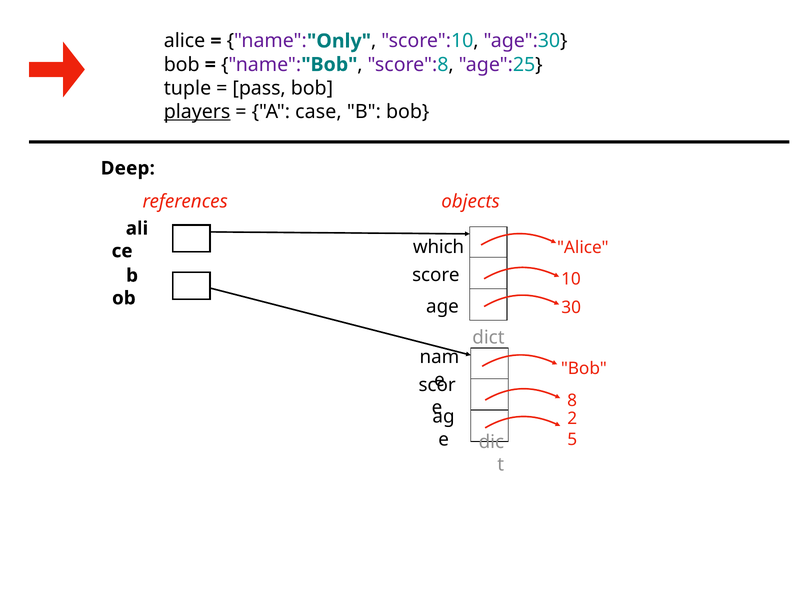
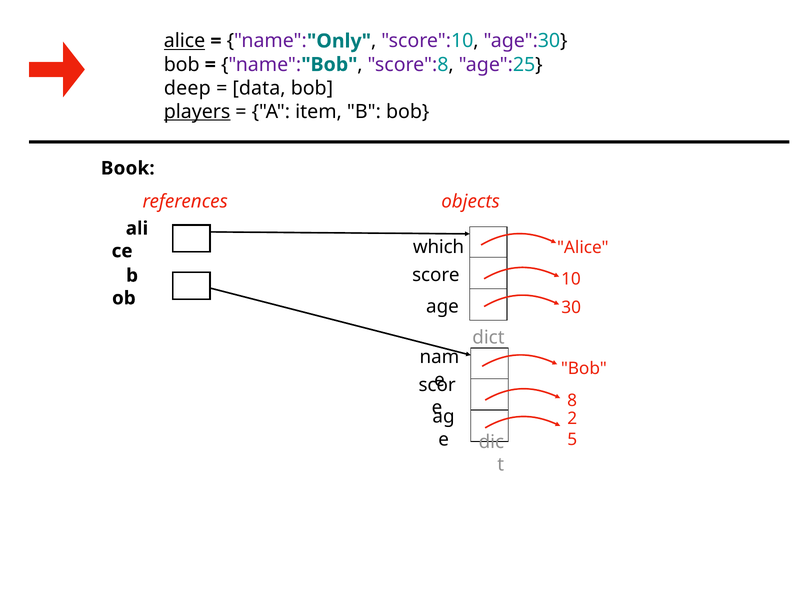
alice underline: none -> present (185, 41)
tuple: tuple -> deep (187, 88)
pass: pass -> data (259, 88)
case: case -> item (319, 112)
Deep: Deep -> Book (128, 168)
